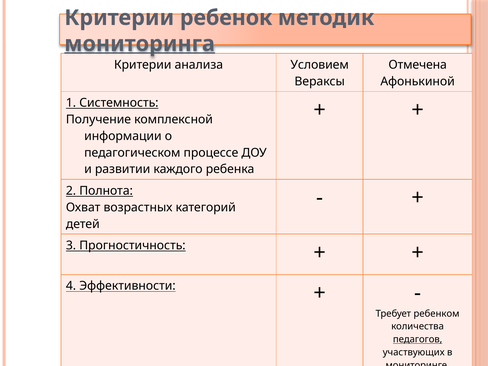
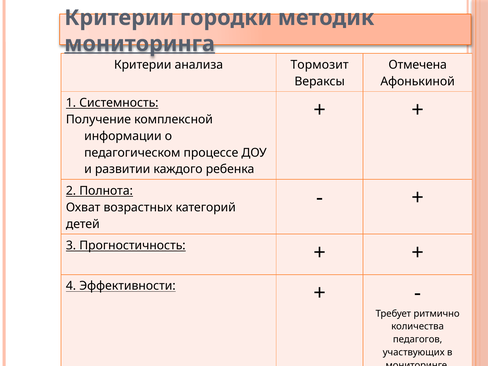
ребенок: ребенок -> городки (226, 18)
Условием: Условием -> Тормозит (320, 65)
ребенком: ребенком -> ритмично (437, 314)
педагогов underline: present -> none (418, 339)
